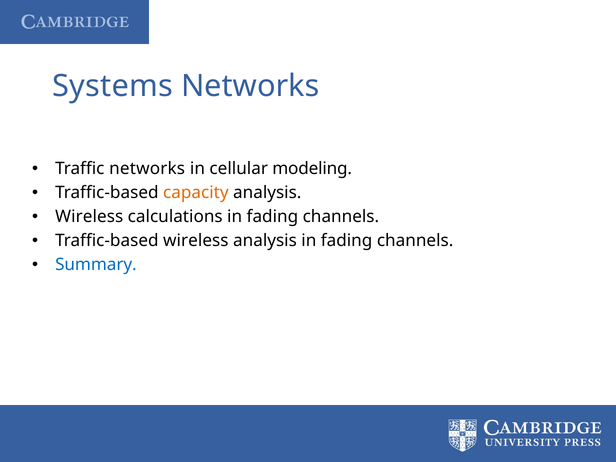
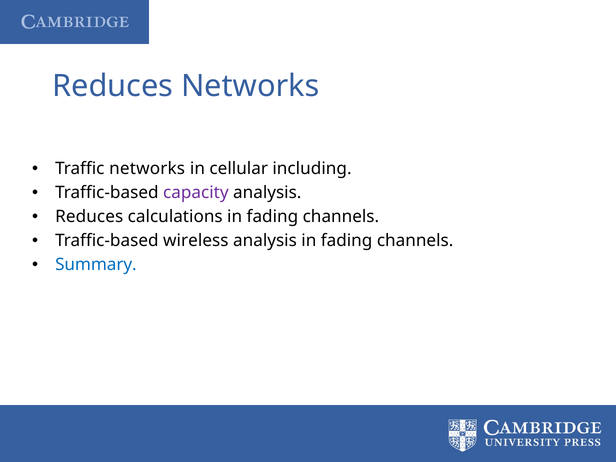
Systems: Systems -> Reduces (113, 86)
modeling: modeling -> including (312, 169)
capacity colour: orange -> purple (196, 193)
Wireless: Wireless -> Reduces (89, 217)
